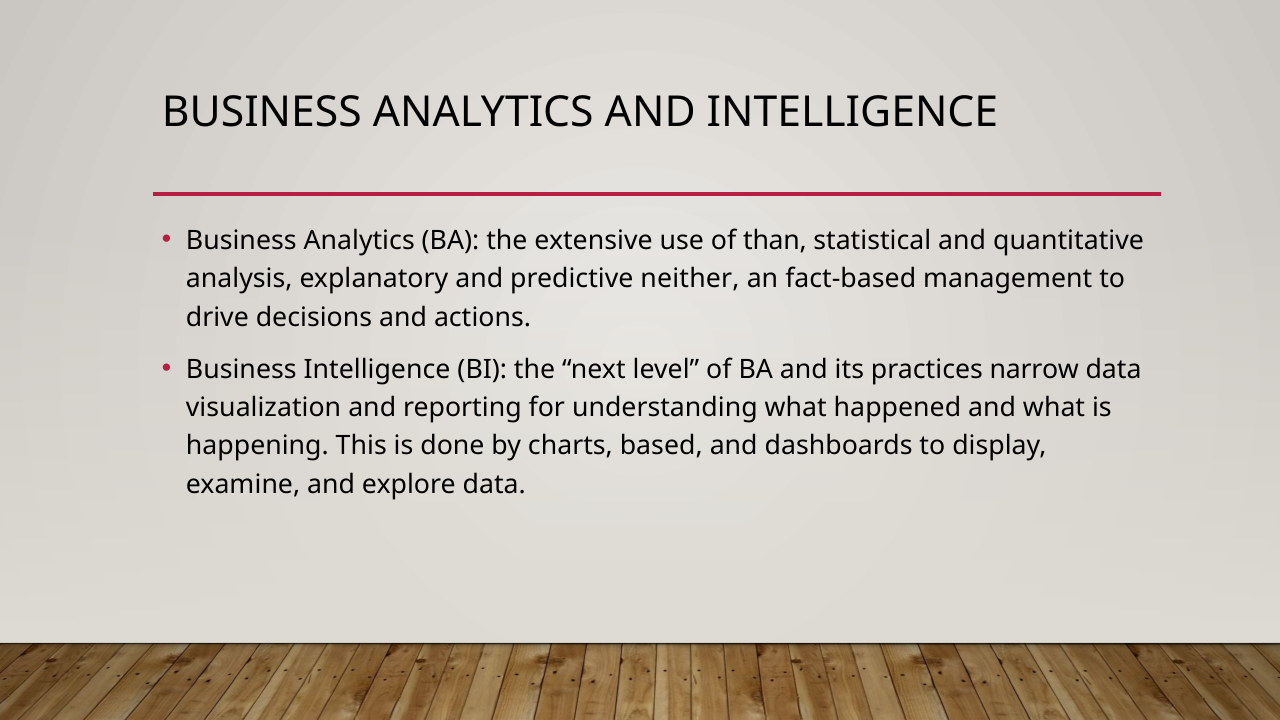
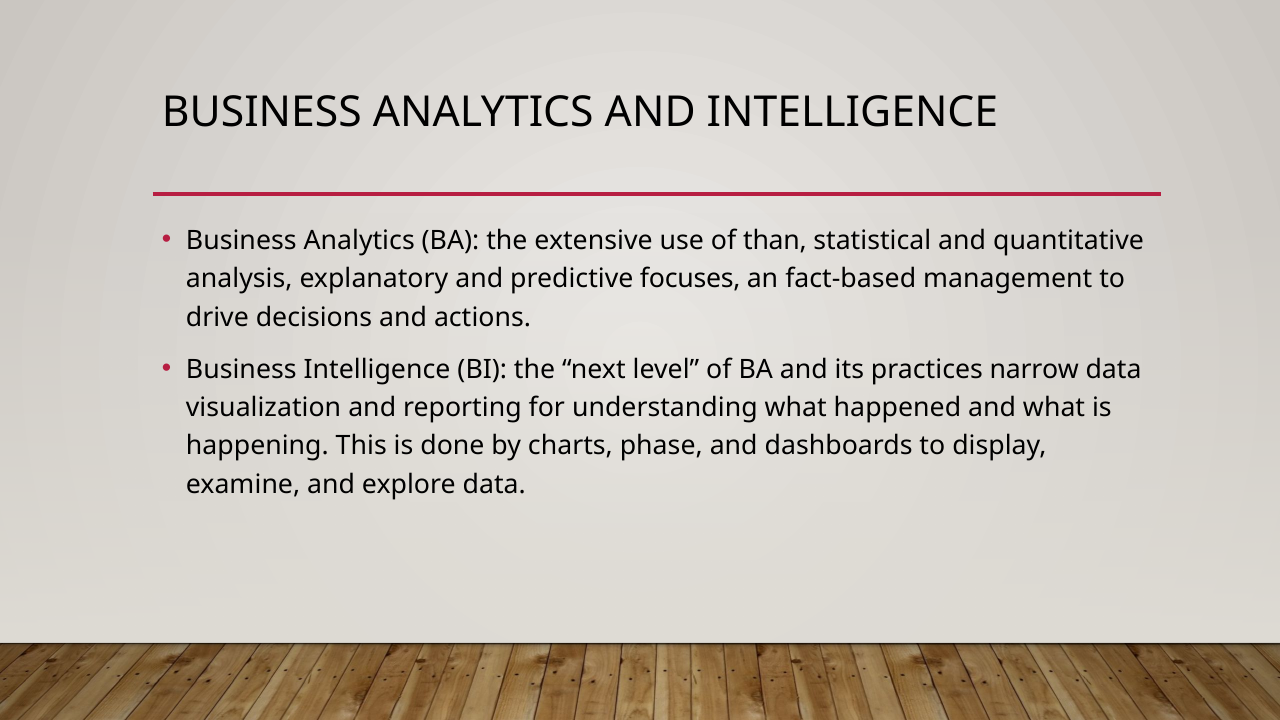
neither: neither -> focuses (690, 279)
based: based -> phase (661, 446)
